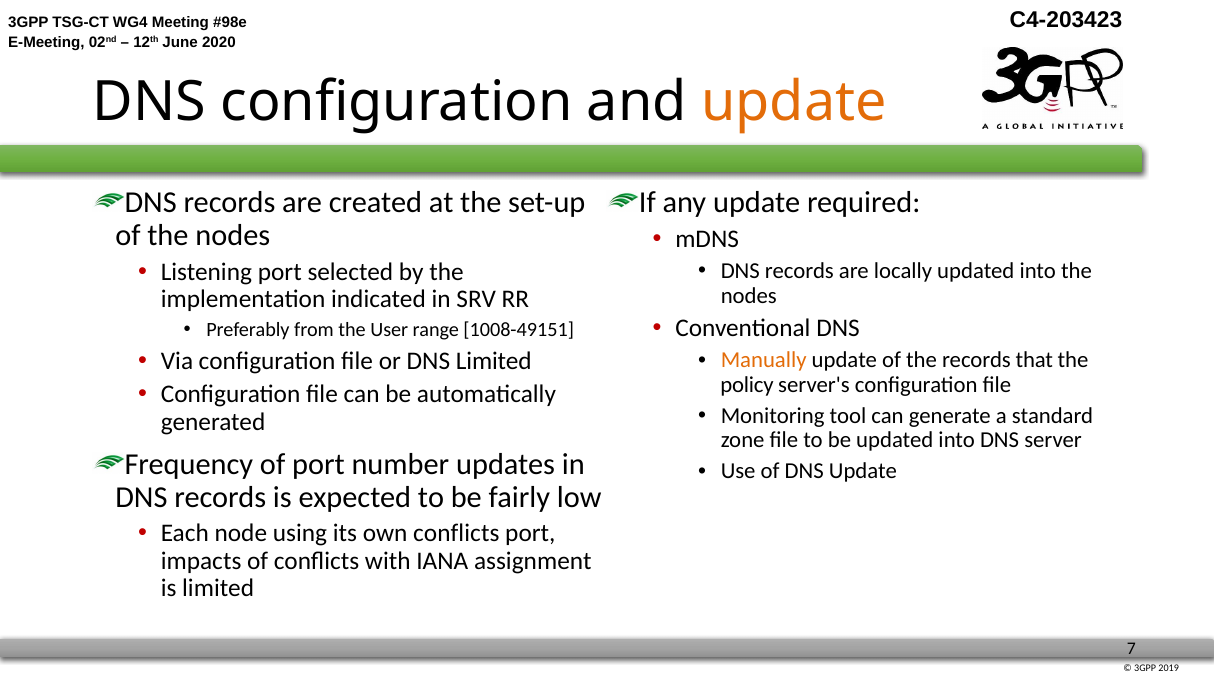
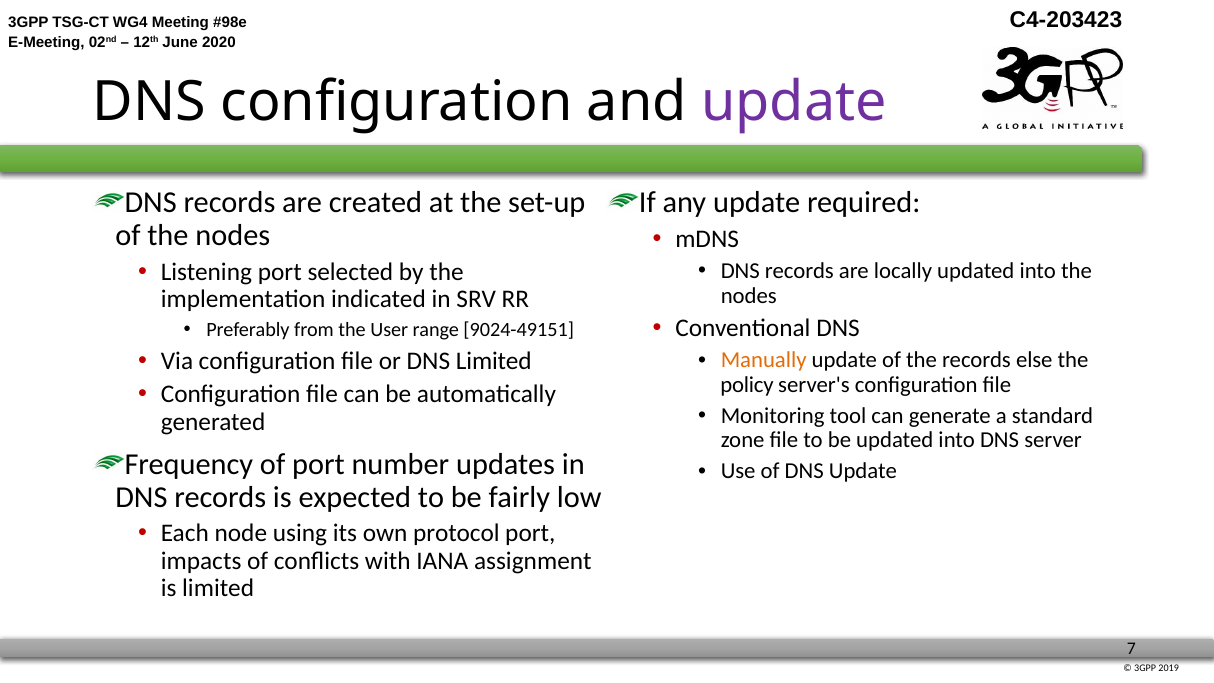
update colour: orange -> purple (794, 102)
1008-49151: 1008-49151 -> 9024-49151 (519, 330)
that: that -> else (1034, 360)
own conflicts: conflicts -> protocol (456, 533)
